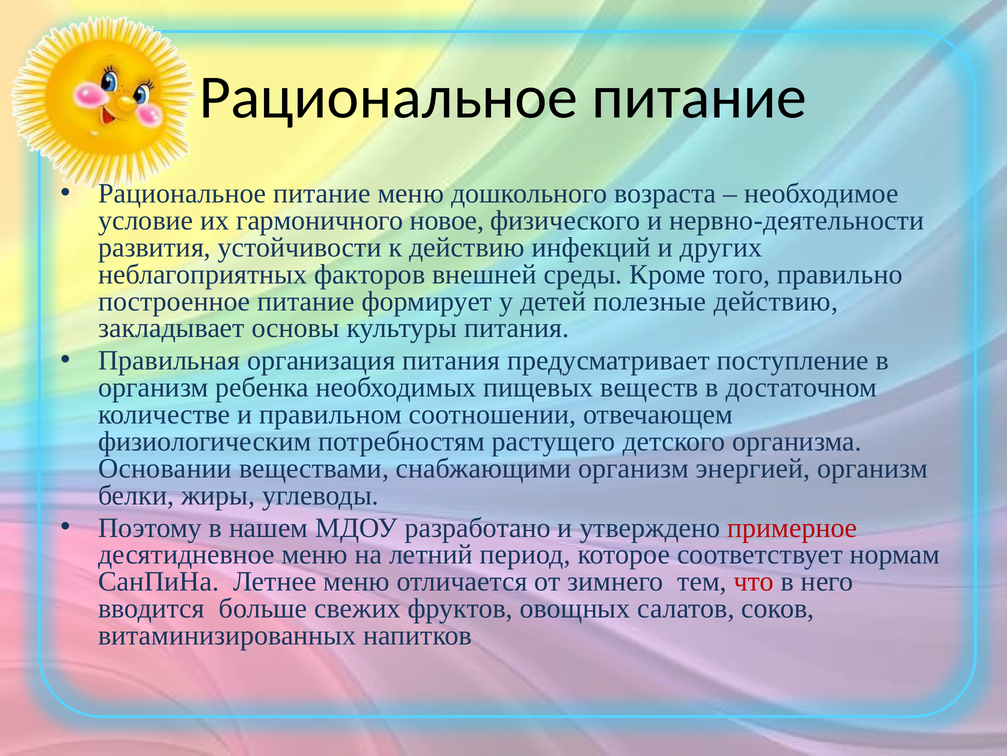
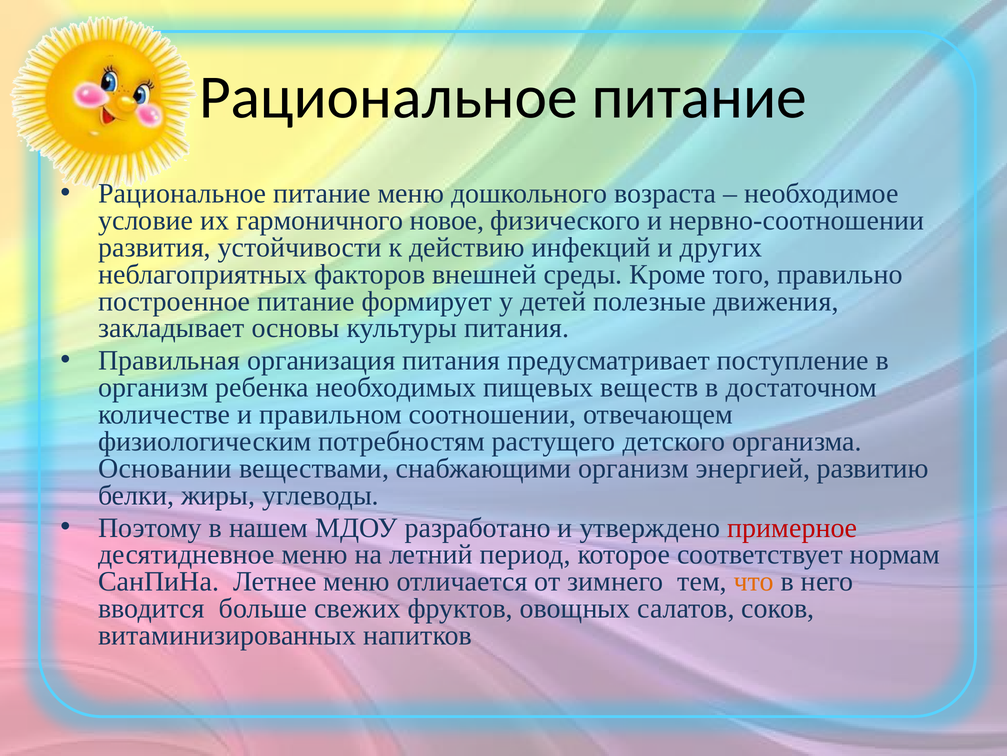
нервно-деятельности: нервно-деятельности -> нервно-соотношении (797, 220)
полезные действию: действию -> движения (776, 301)
энергией организм: организм -> развитию (873, 468)
что colour: red -> orange (754, 581)
